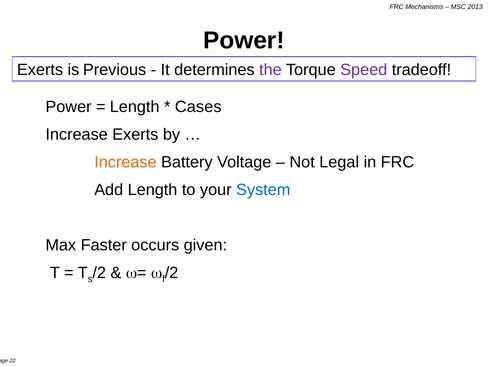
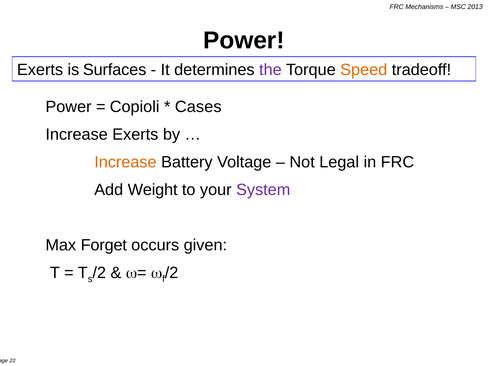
Previous: Previous -> Surfaces (115, 70)
Speed colour: purple -> orange (364, 70)
Length: Length -> Copioli (135, 107)
Add Length: Length -> Weight (153, 190)
System colour: blue -> purple (263, 190)
Faster: Faster -> Forget (104, 245)
